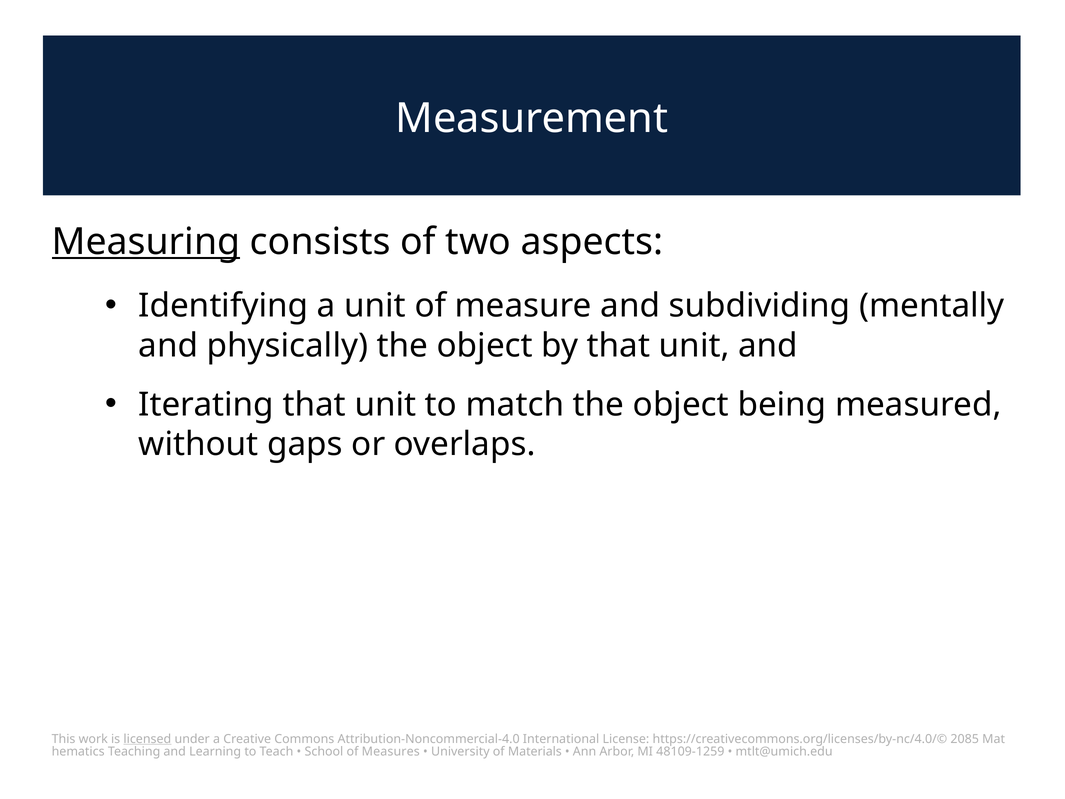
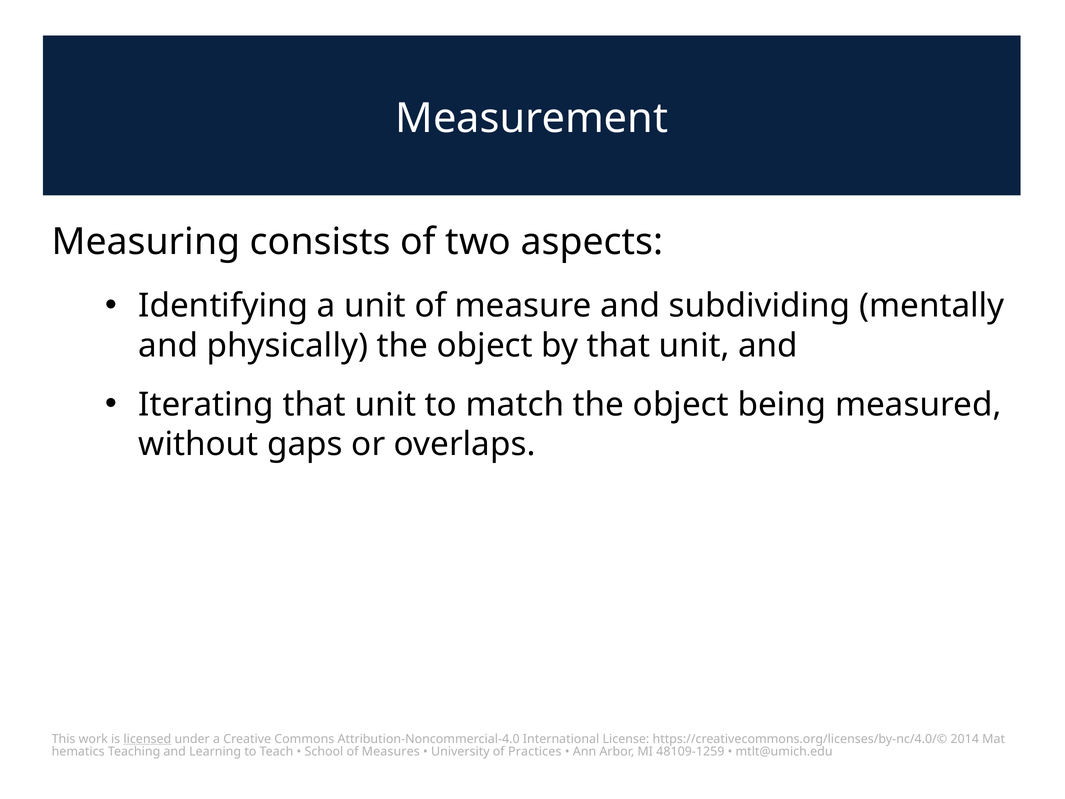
Measuring underline: present -> none (146, 242)
2085: 2085 -> 2014 (965, 739)
Materials: Materials -> Practices (535, 751)
